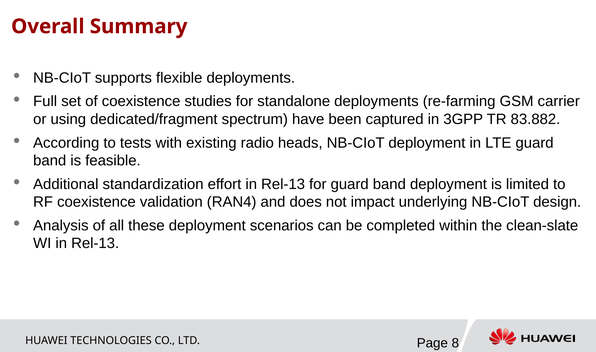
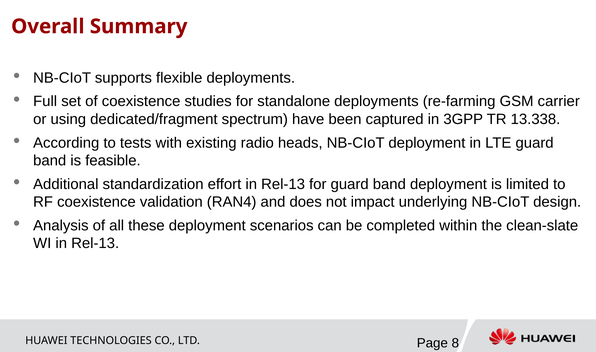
83.882: 83.882 -> 13.338 (535, 119)
